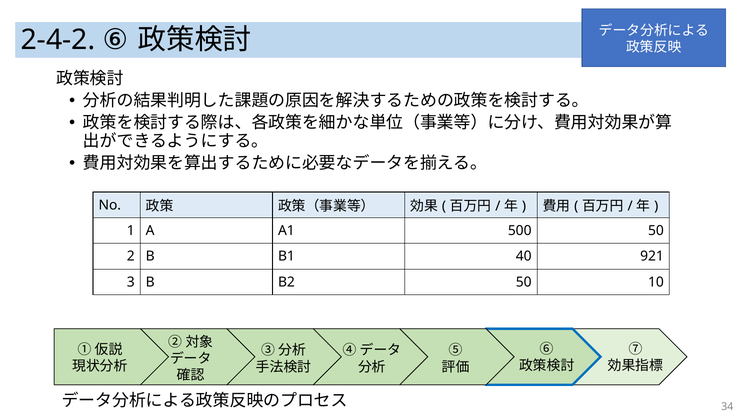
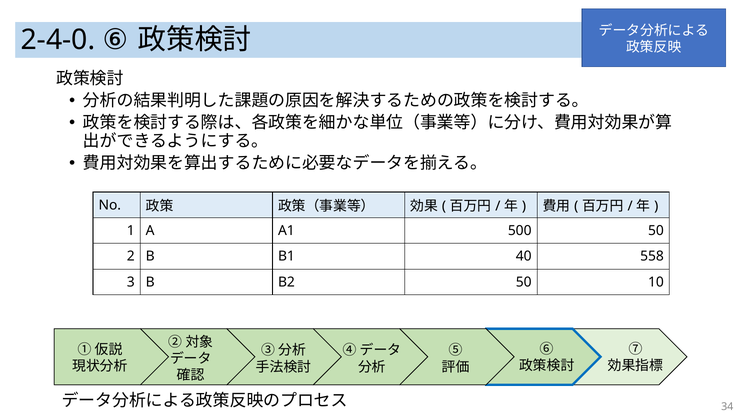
2-4-2: 2-4-2 -> 2-4-0 (58, 40)
921: 921 -> 558 (652, 256)
